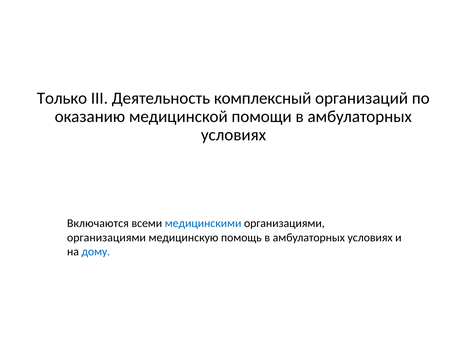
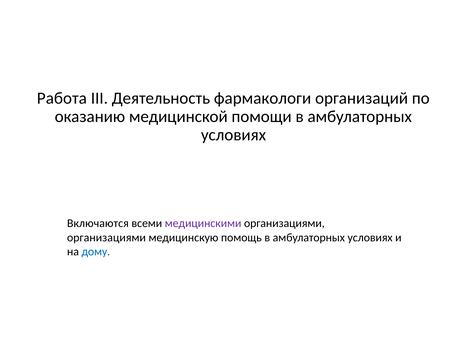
Только: Только -> Работа (62, 98)
комплексный: комплексный -> фармакологи (263, 98)
медицинскими colour: blue -> purple (203, 223)
